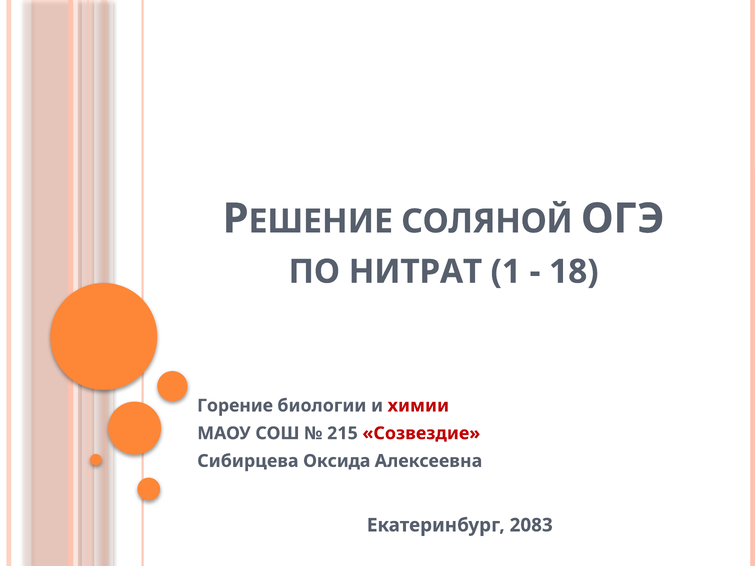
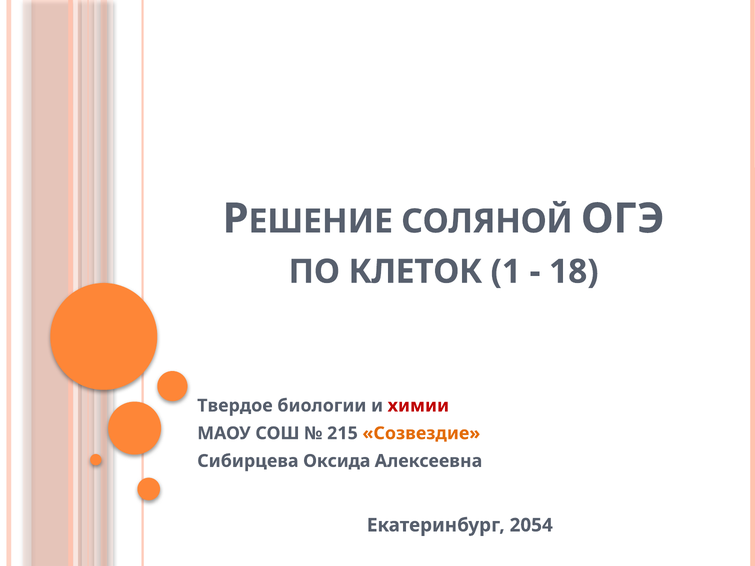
НИТРАТ: НИТРАТ -> КЛЕТОК (415, 272)
Горение: Горение -> Твердое (235, 406)
Созвездие colour: red -> orange (421, 434)
2083: 2083 -> 2054 (531, 525)
